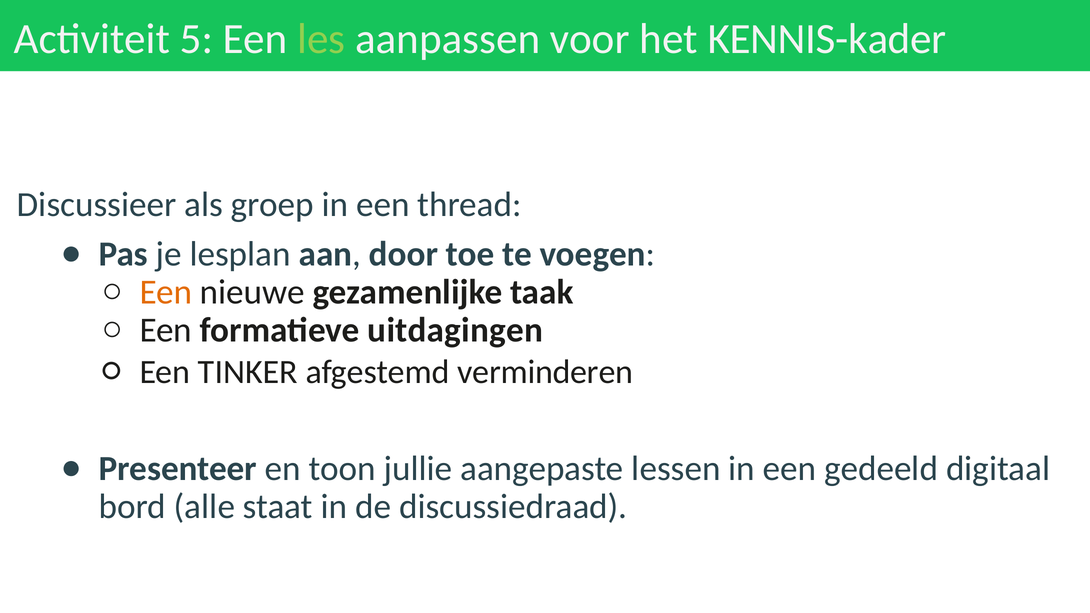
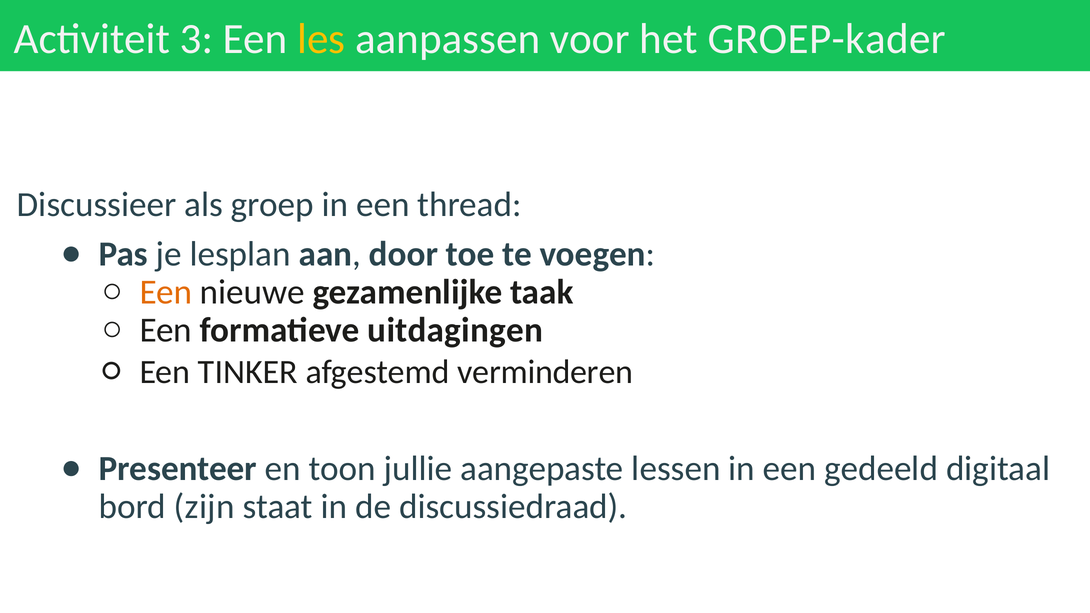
5: 5 -> 3 (196, 39)
les colour: light green -> yellow (321, 39)
KENNIS-kader: KENNIS-kader -> GROEP-kader (827, 39)
alle: alle -> zijn (204, 507)
